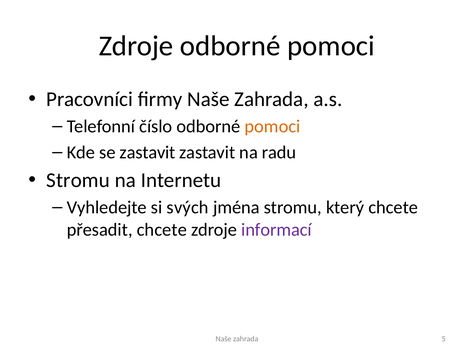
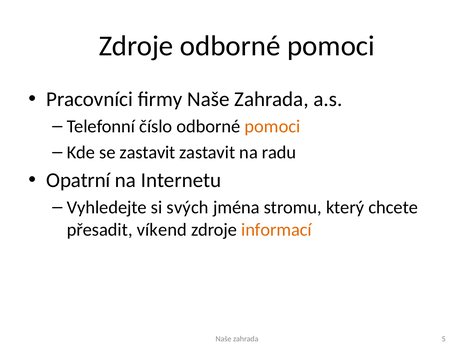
Stromu: Stromu -> Opatrní (78, 181)
přesadit chcete: chcete -> víkend (162, 230)
informací colour: purple -> orange (277, 230)
